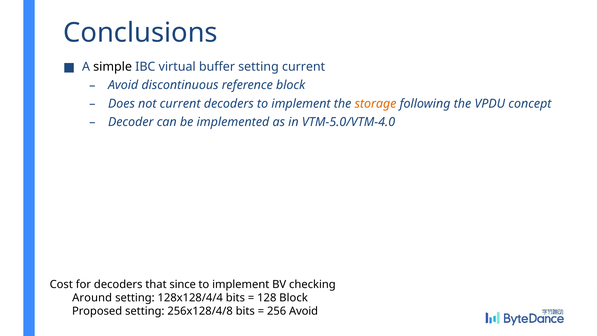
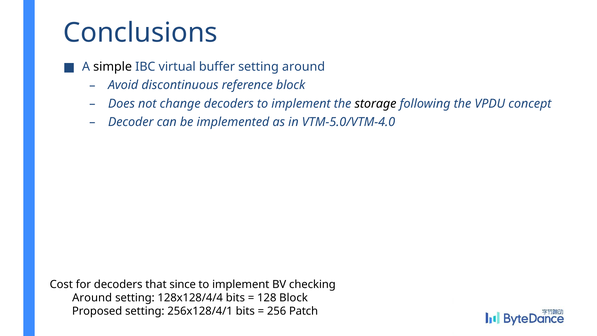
setting current: current -> around (304, 67)
not current: current -> change (180, 104)
storage colour: orange -> black (376, 104)
256x128/4/8: 256x128/4/8 -> 256x128/4/1 (200, 311)
256 Avoid: Avoid -> Patch (304, 311)
